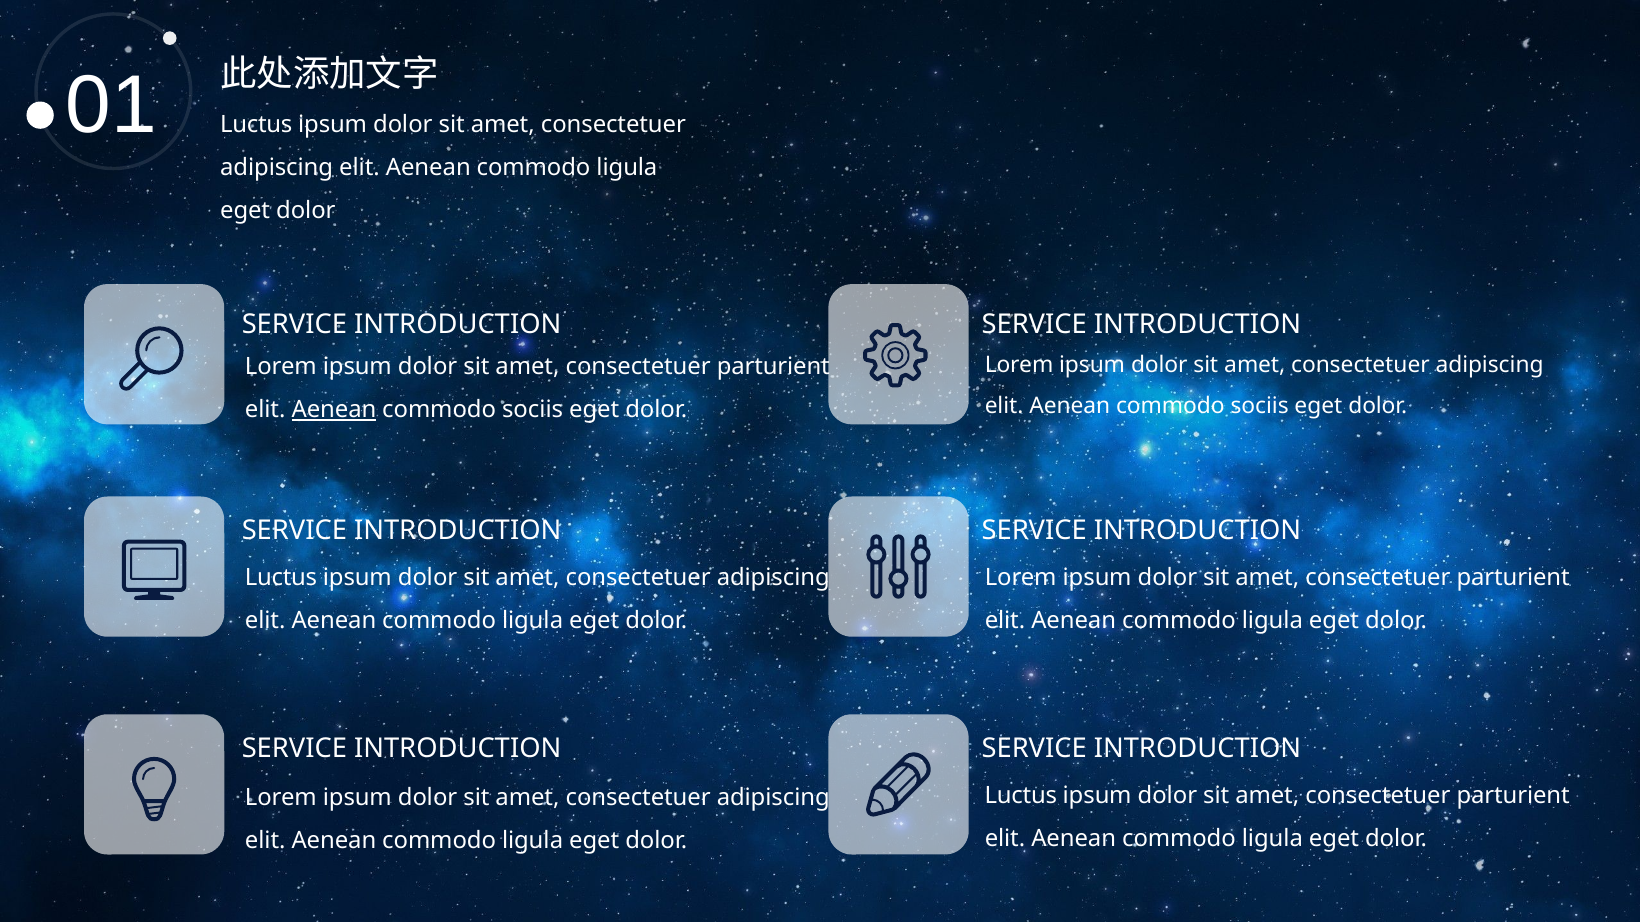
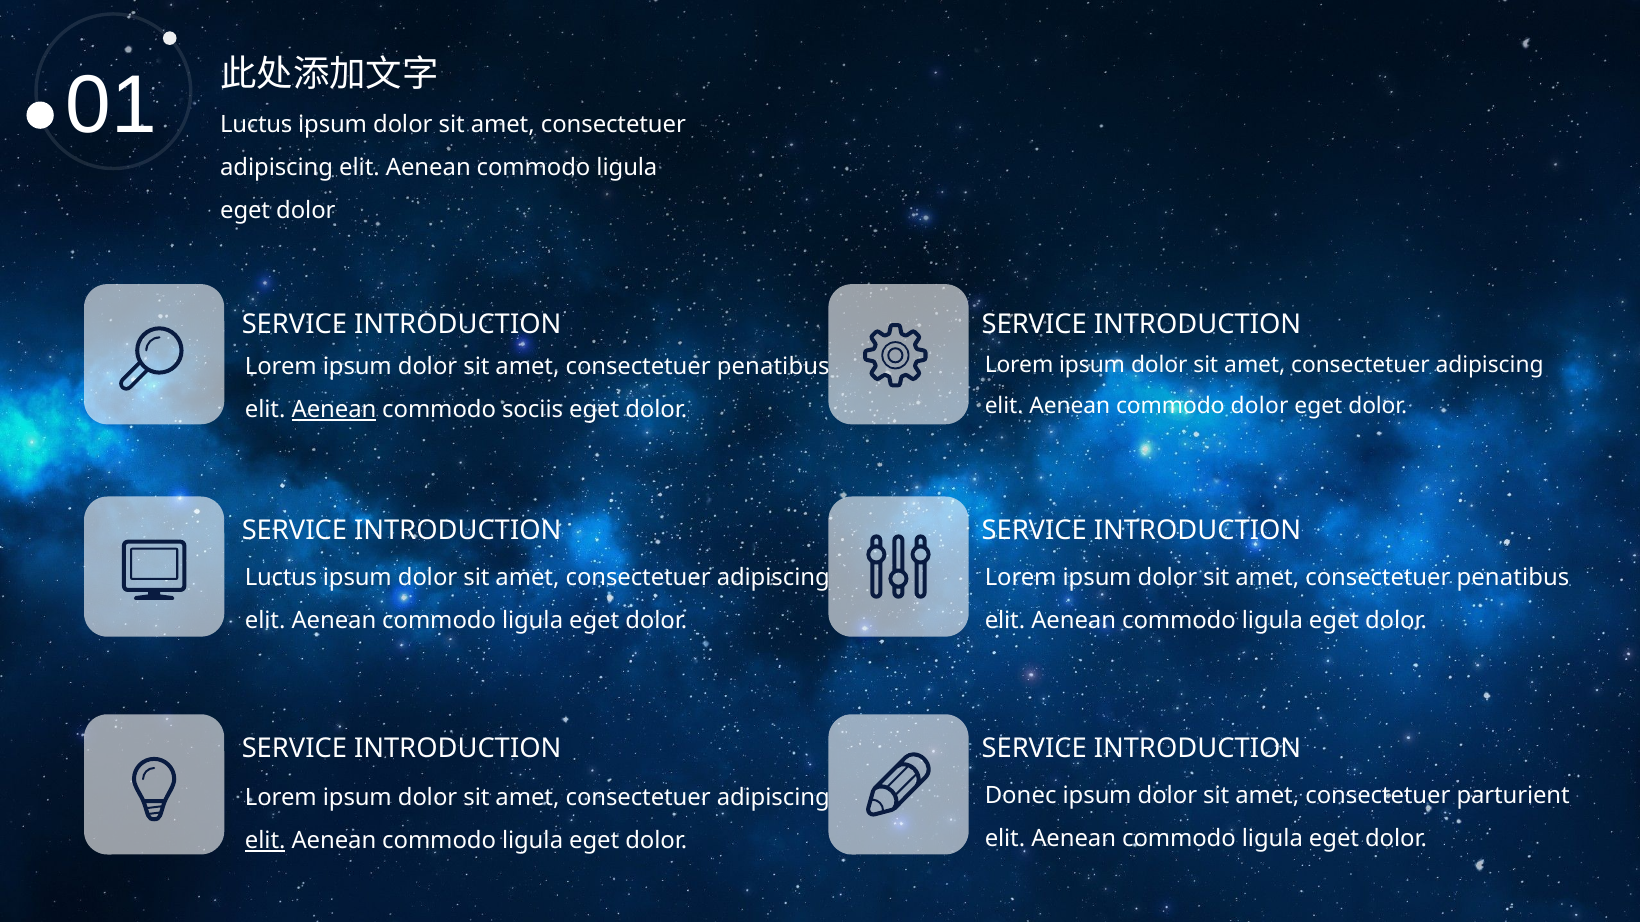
parturient: parturient -> penatibus (773, 367)
sociis: sociis -> dolor (1260, 407)
parturient: parturient -> penatibus (1513, 578)
Luctus: Luctus -> Donec (1021, 796)
elit underline: none -> present (265, 841)
